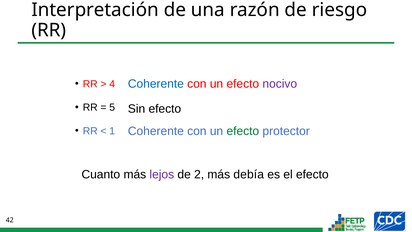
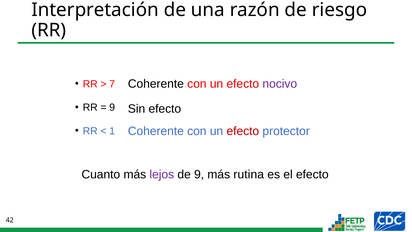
Coherente colour: blue -> black (156, 84)
4: 4 -> 7 (112, 84)
5: 5 -> 9 (112, 107)
efecto colour: green -> red (243, 131)
de 2: 2 -> 9 (199, 174)
debía: debía -> rutina (249, 174)
